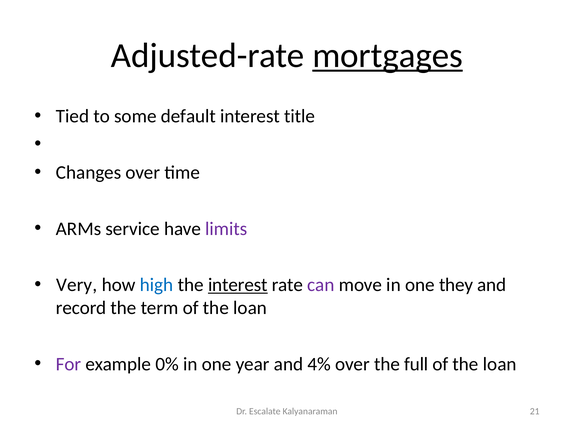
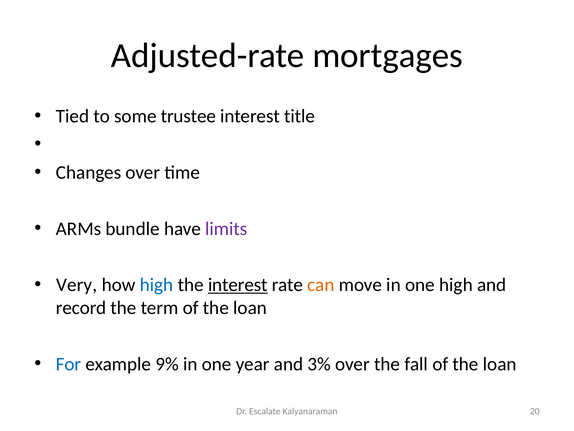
mortgages underline: present -> none (388, 56)
default: default -> trustee (188, 116)
service: service -> bundle (133, 228)
can colour: purple -> orange (321, 285)
one they: they -> high (456, 285)
For colour: purple -> blue (69, 364)
0%: 0% -> 9% (167, 364)
4%: 4% -> 3% (319, 364)
full: full -> fall (416, 364)
21: 21 -> 20 (535, 411)
